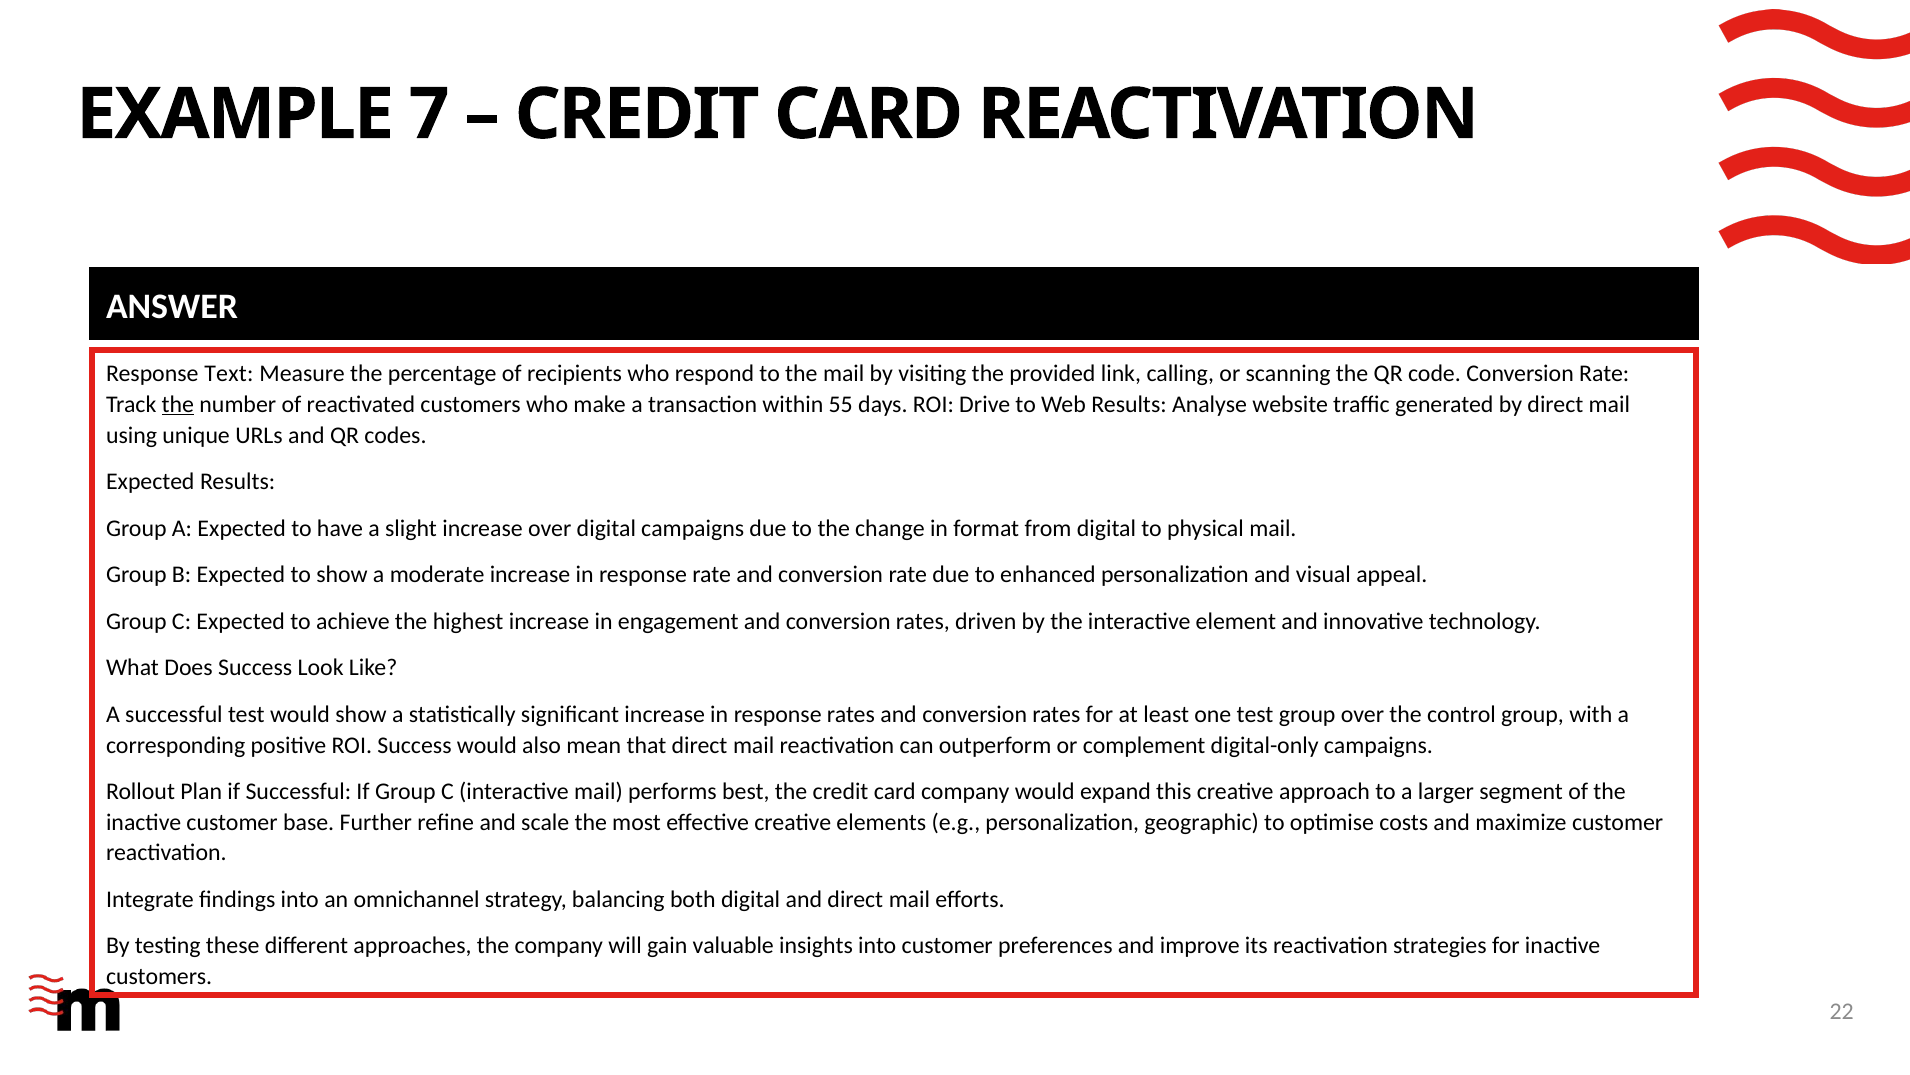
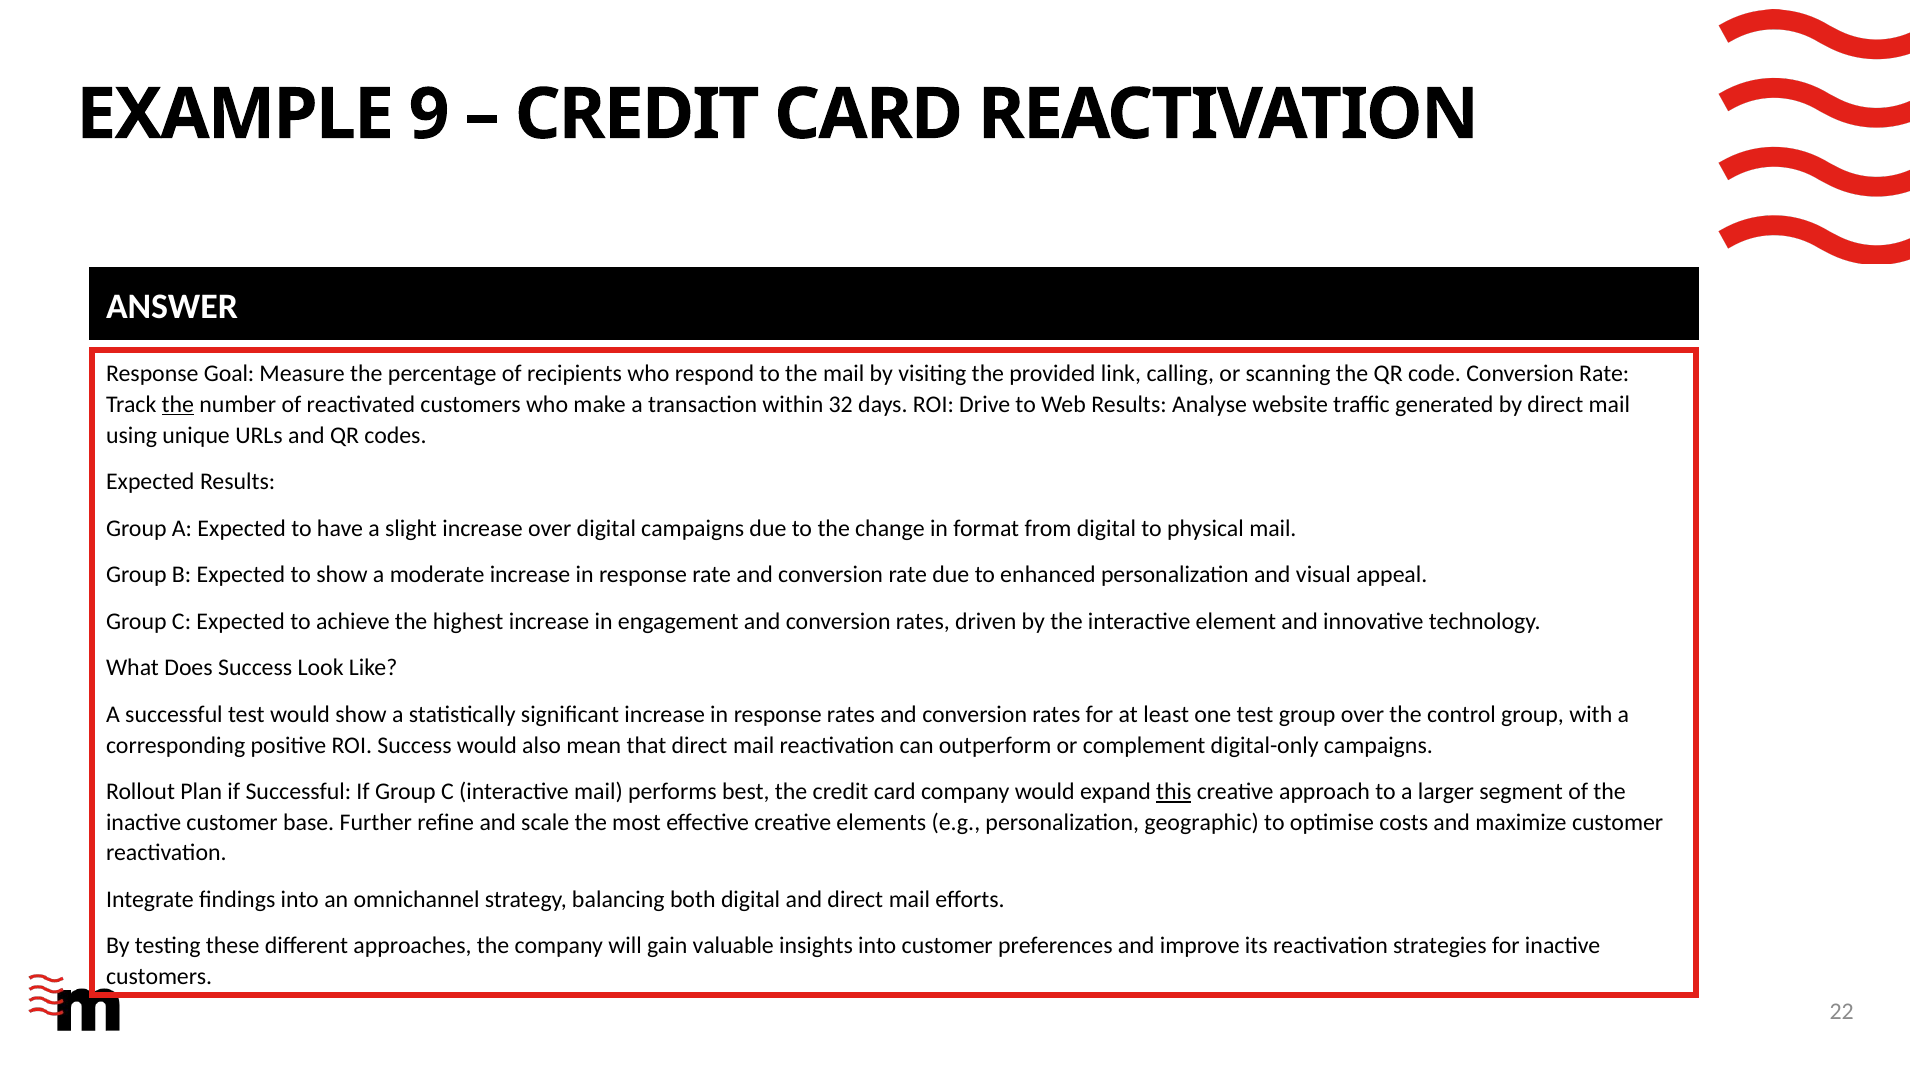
7: 7 -> 9 (429, 114)
Text: Text -> Goal (229, 374)
55: 55 -> 32 (841, 404)
this underline: none -> present (1174, 791)
